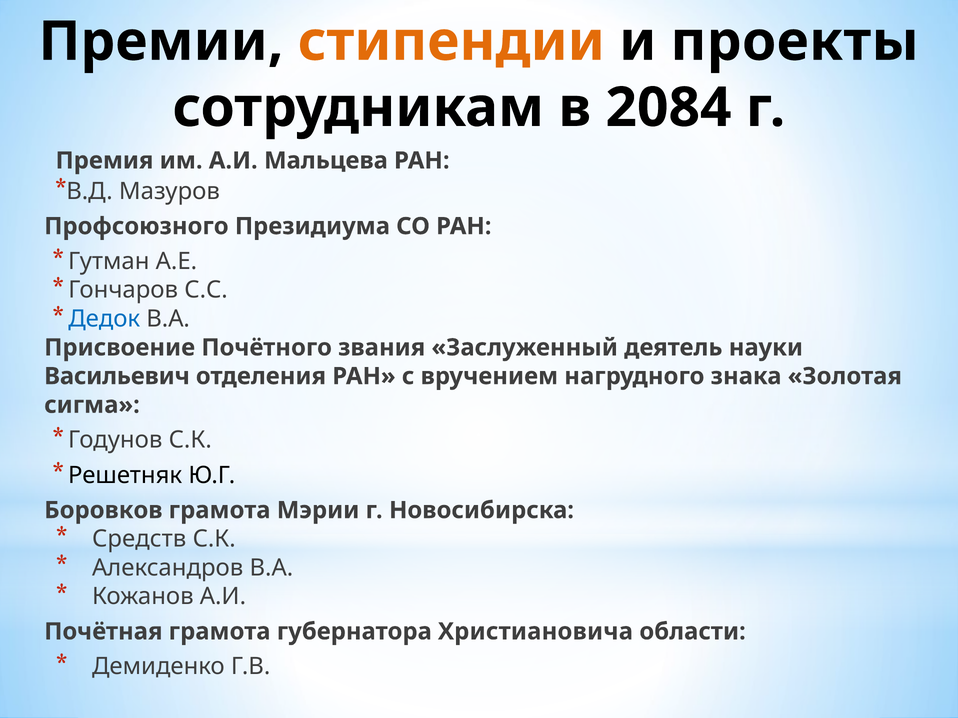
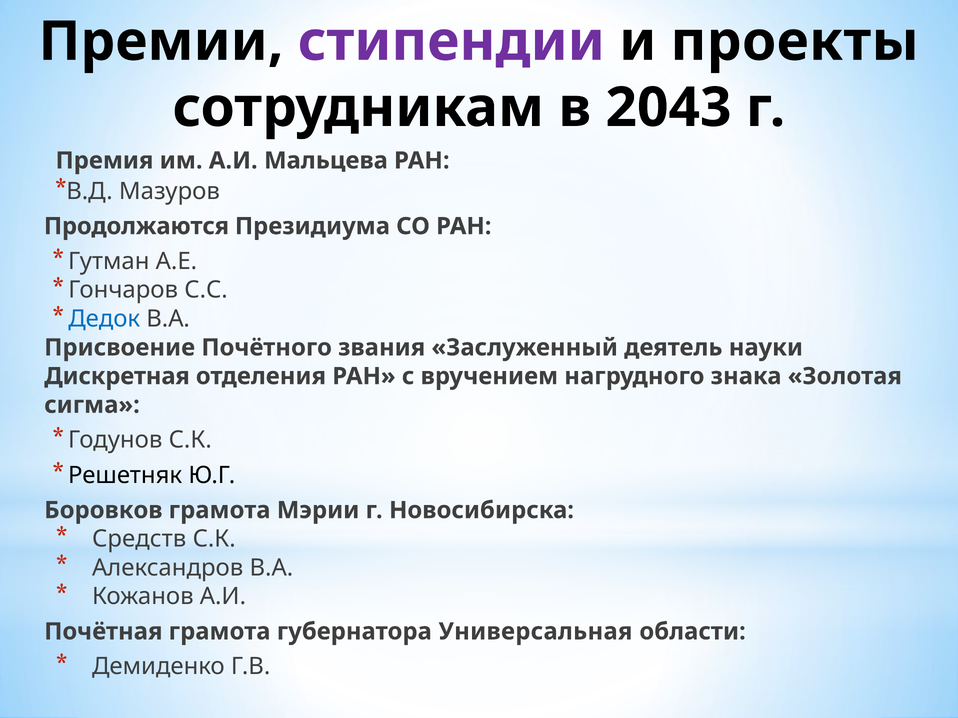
стипендии colour: orange -> purple (451, 42)
2084: 2084 -> 2043 (669, 108)
Профсоюзного: Профсоюзного -> Продолжаются (136, 226)
Васильевич: Васильевич -> Дискретная (117, 377)
Христиановича: Христиановича -> Универсальная (535, 632)
